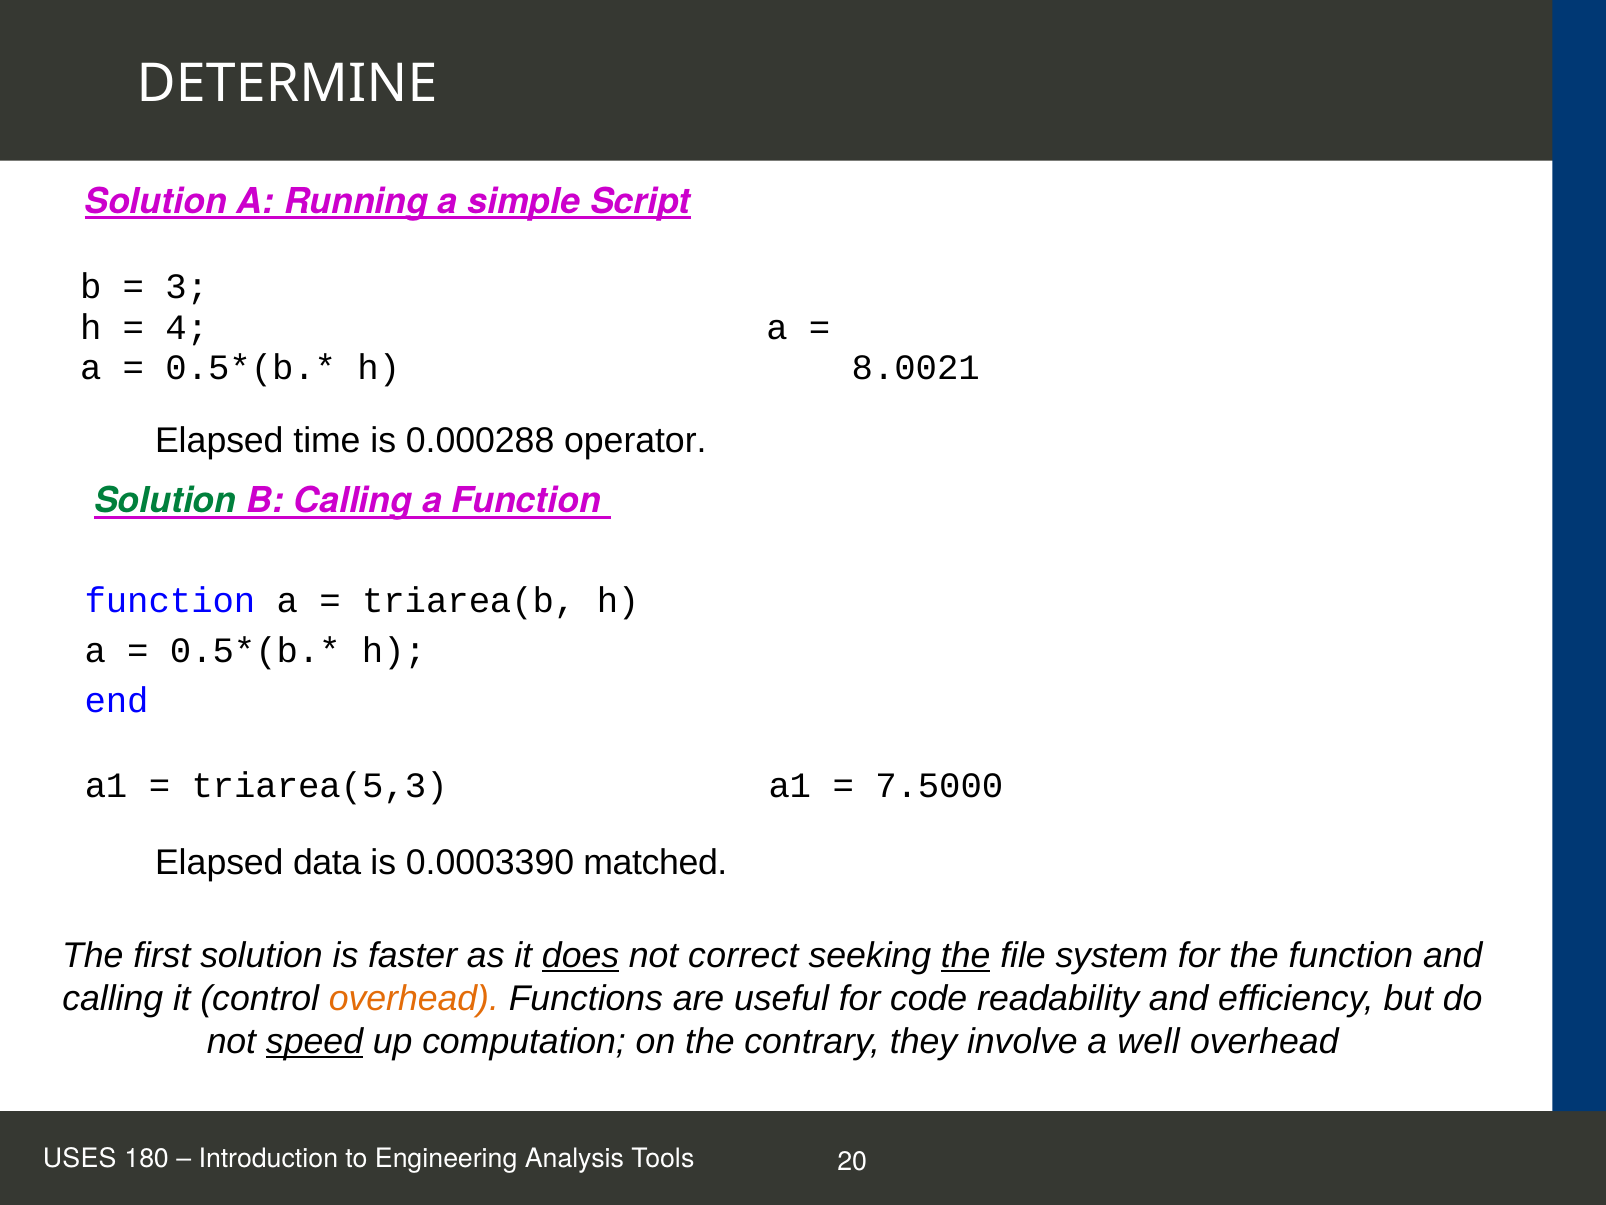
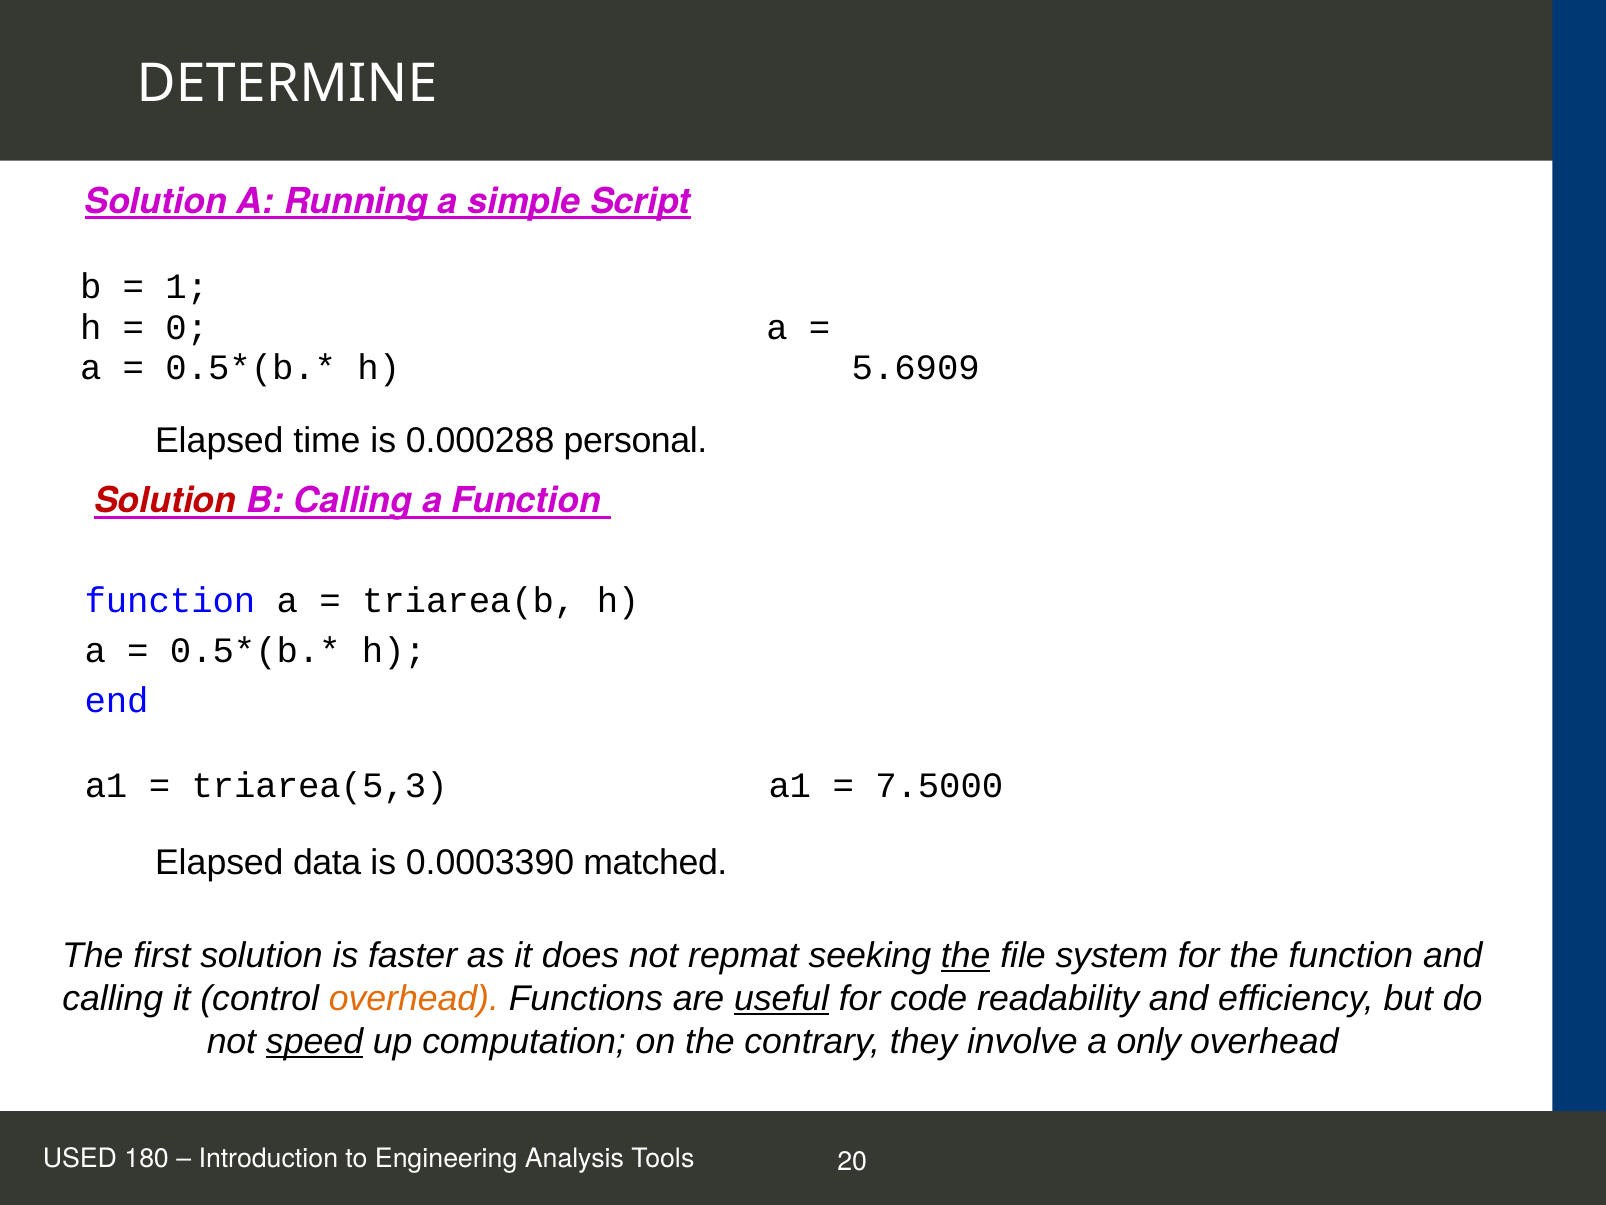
3: 3 -> 1 (187, 287)
4: 4 -> 0 (187, 327)
8.0021: 8.0021 -> 5.6909 (916, 368)
operator: operator -> personal (635, 441)
Solution colour: green -> red (165, 501)
does underline: present -> none (581, 955)
correct: correct -> repmat (744, 955)
useful underline: none -> present (782, 998)
well: well -> only (1149, 1041)
USES: USES -> USED (80, 1158)
